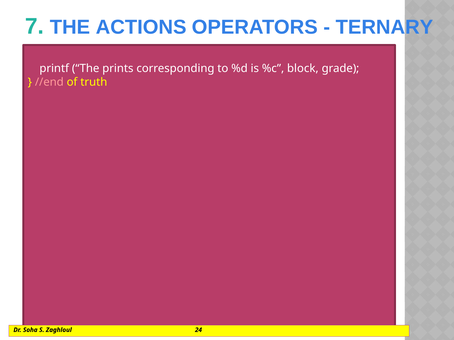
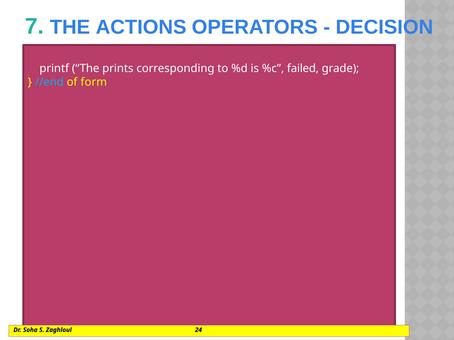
TERNARY: TERNARY -> DECISION (384, 27)
block: block -> failed (303, 69)
//end colour: pink -> light blue (49, 82)
truth: truth -> form (94, 82)
